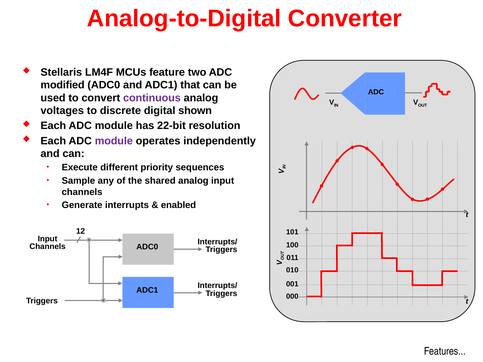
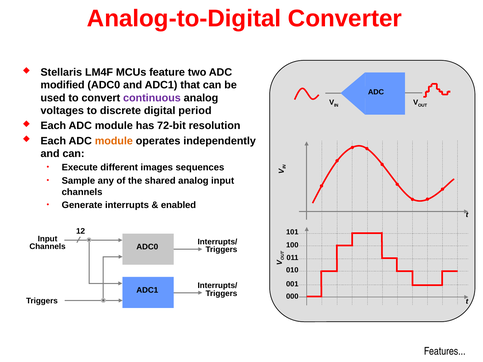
shown: shown -> period (195, 111)
22-bit: 22-bit -> 72-bit (171, 126)
module colour: purple -> orange (114, 141)
priority: priority -> images (157, 168)
